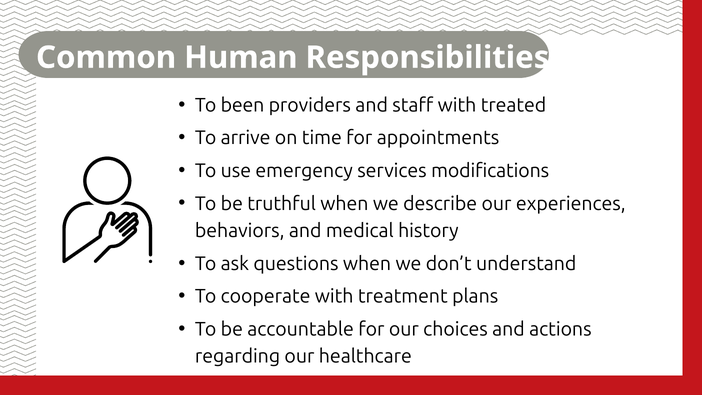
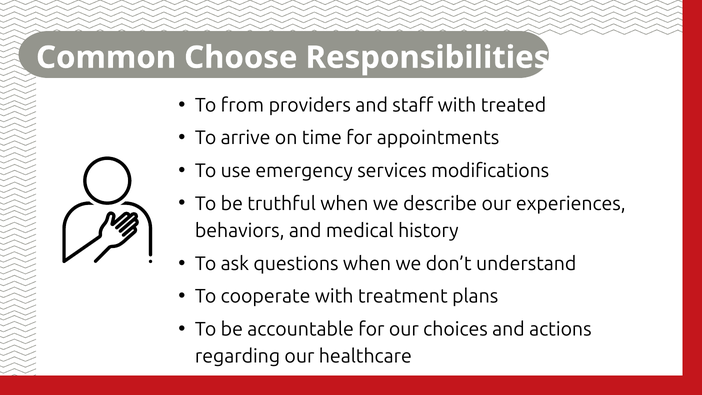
Human: Human -> Choose (241, 58)
been: been -> from (242, 105)
